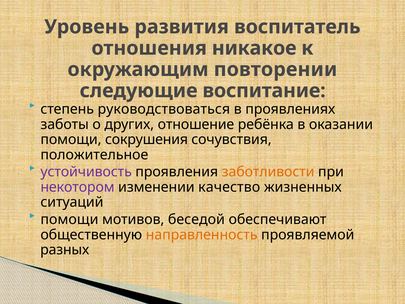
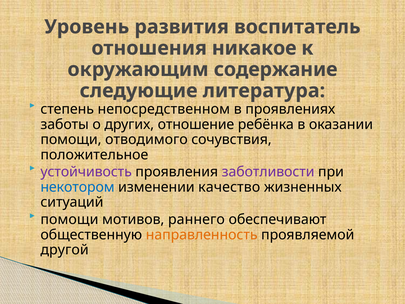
повторении: повторении -> содержание (276, 69)
воспитание: воспитание -> литература (264, 91)
руководствоваться: руководствоваться -> непосредственном (164, 109)
сокрушения: сокрушения -> отводимого (146, 139)
заботливости colour: orange -> purple (268, 172)
некотором colour: purple -> blue (78, 187)
беседой: беседой -> раннего (196, 219)
разных: разных -> другой (65, 250)
